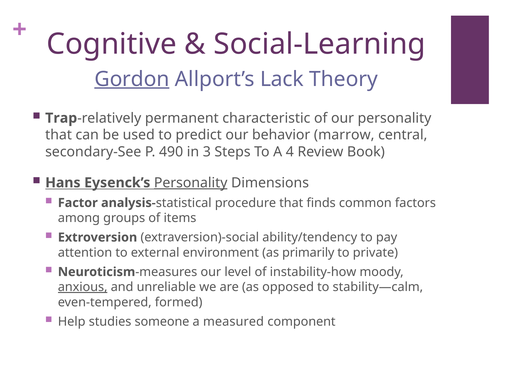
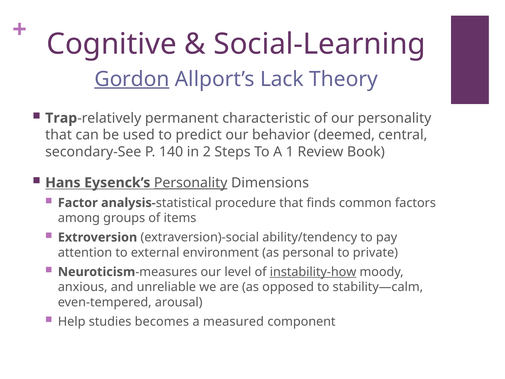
marrow: marrow -> deemed (344, 135)
490: 490 -> 140 (171, 152)
3: 3 -> 2 (207, 152)
4: 4 -> 1 (290, 152)
primarily: primarily -> personal (308, 252)
instability-how underline: none -> present (313, 272)
anxious underline: present -> none (83, 287)
formed: formed -> arousal (179, 302)
someone: someone -> becomes (162, 321)
